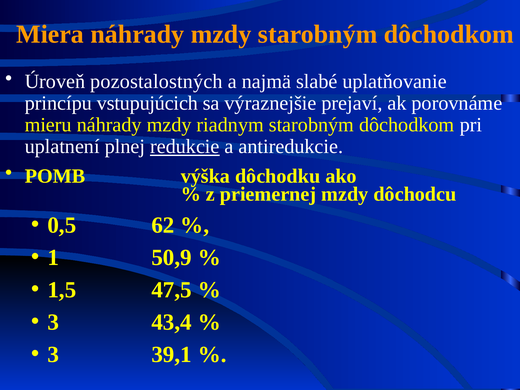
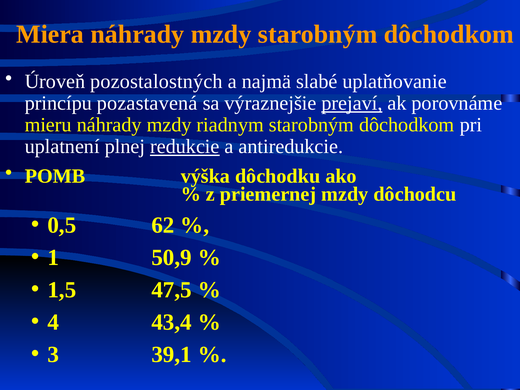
vstupujúcich: vstupujúcich -> pozastavená (147, 103)
prejaví underline: none -> present (352, 103)
3: 3 -> 4 (53, 322)
